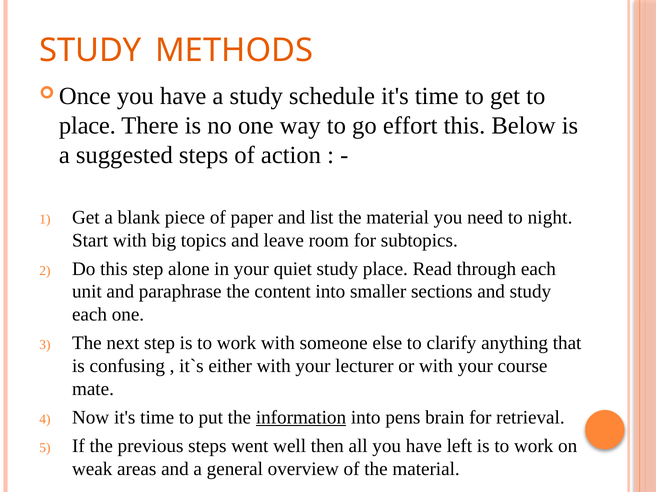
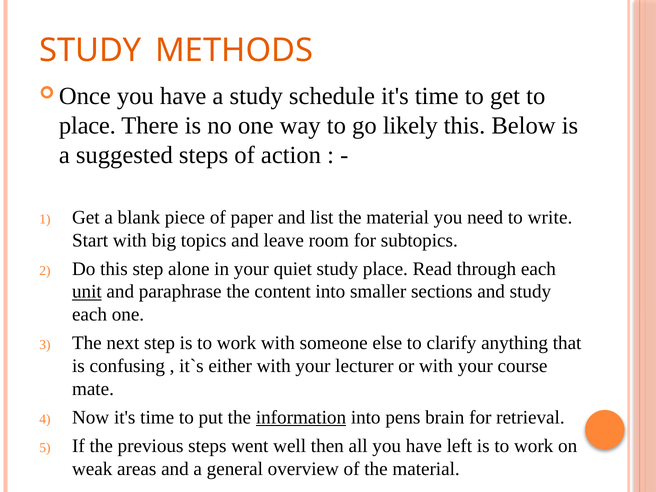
effort: effort -> likely (410, 126)
night: night -> write (550, 217)
unit underline: none -> present (87, 292)
